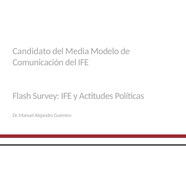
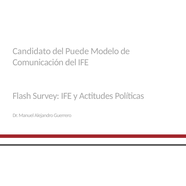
Media: Media -> Puede (77, 51)
